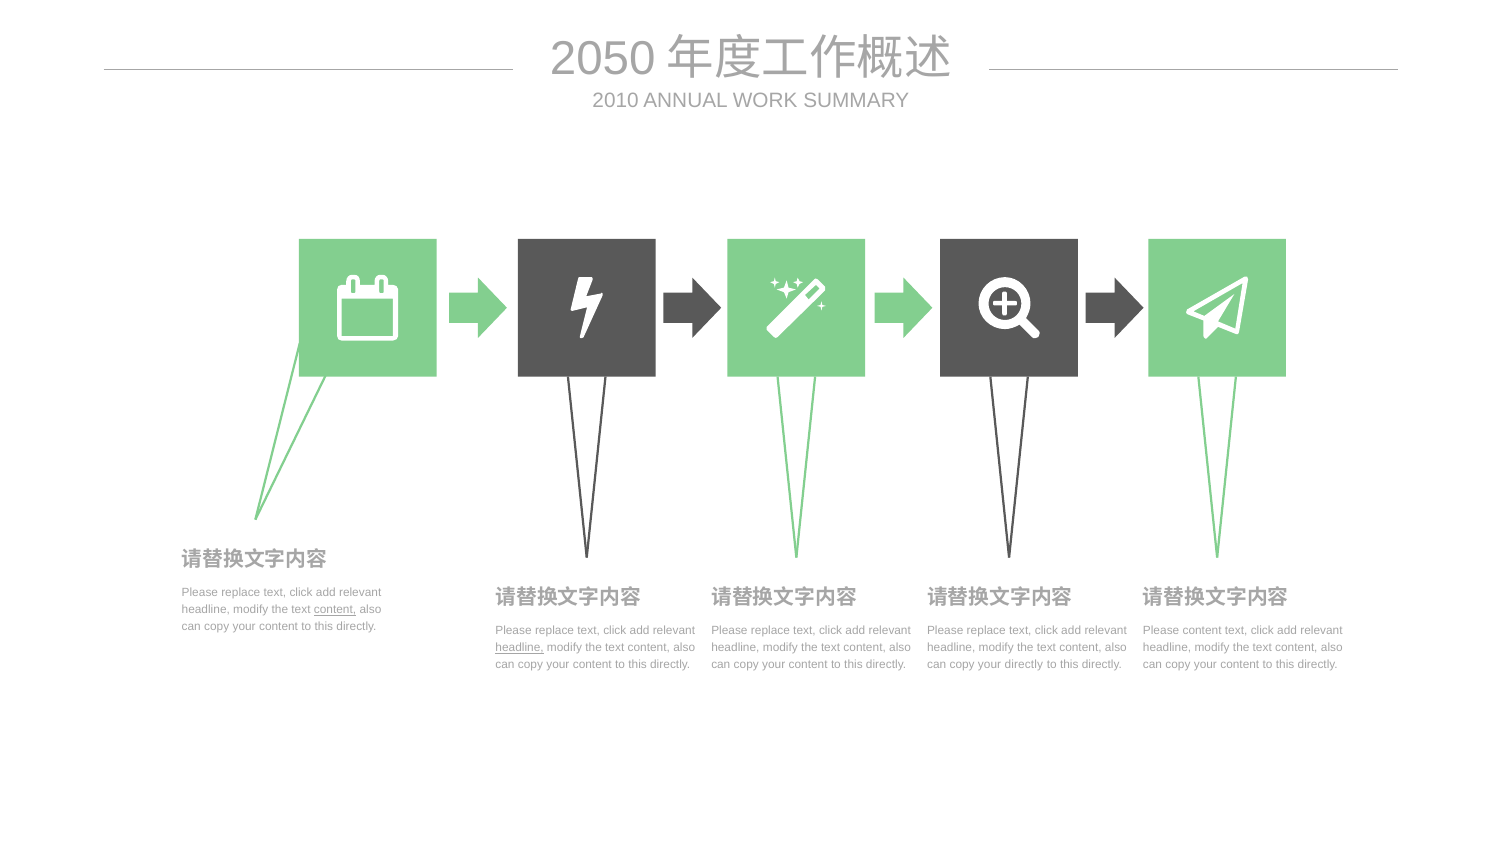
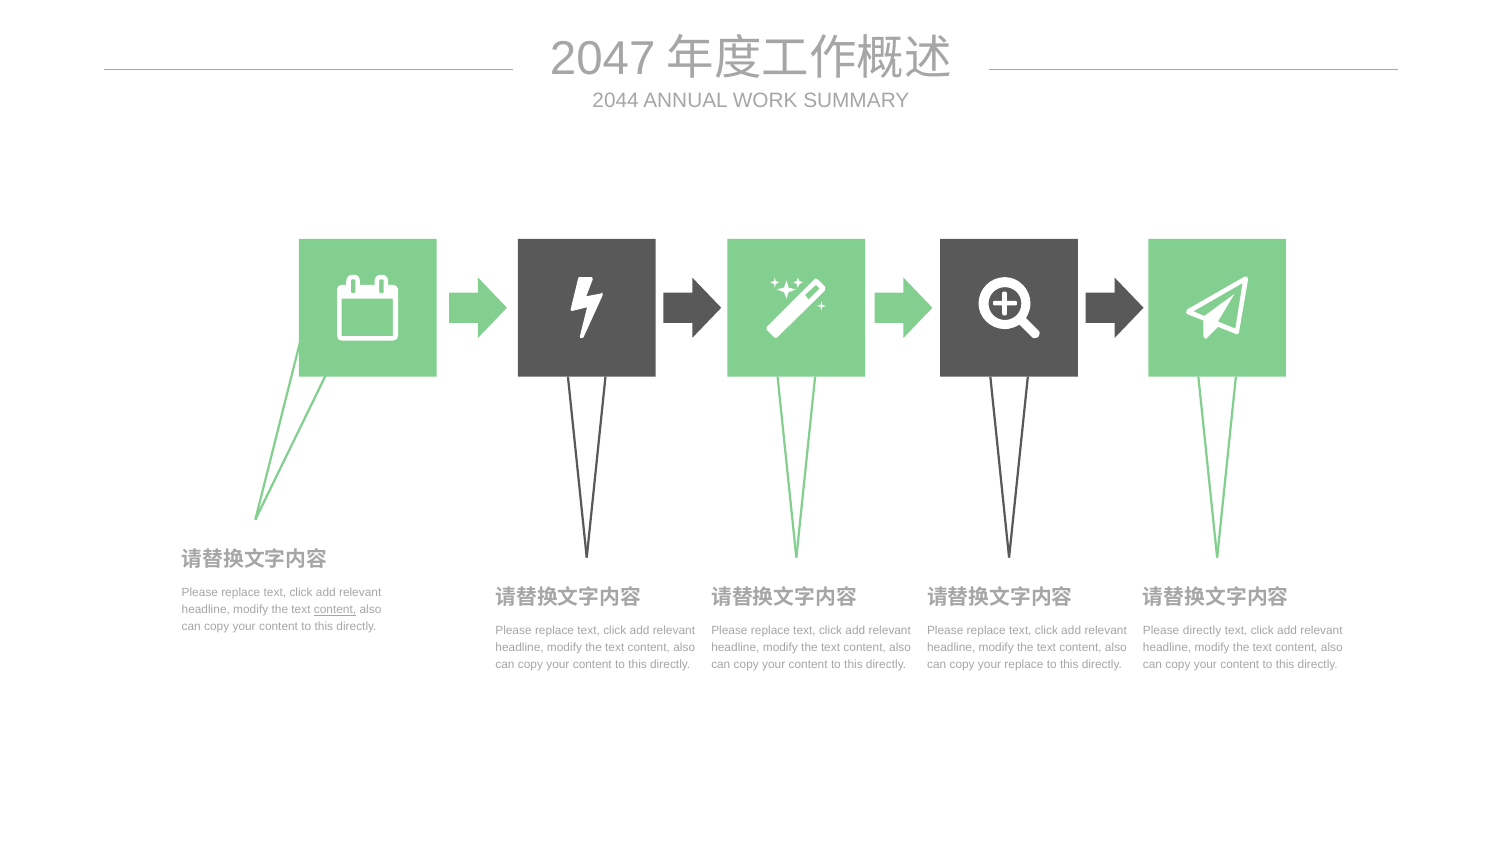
2050: 2050 -> 2047 (603, 59)
2010: 2010 -> 2044 (616, 101)
Please content: content -> directly (1202, 631)
headline underline: present -> none (520, 648)
your directly: directly -> replace (1024, 665)
